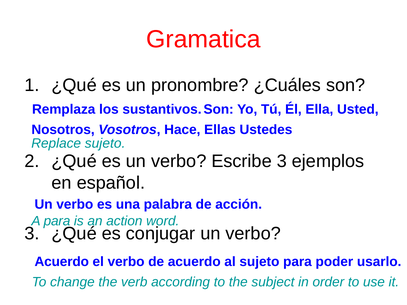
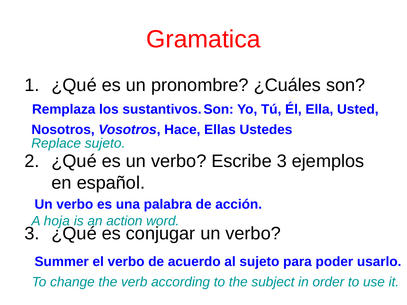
A para: para -> hoja (57, 221)
Acuerdo: Acuerdo -> Summer (62, 262)
